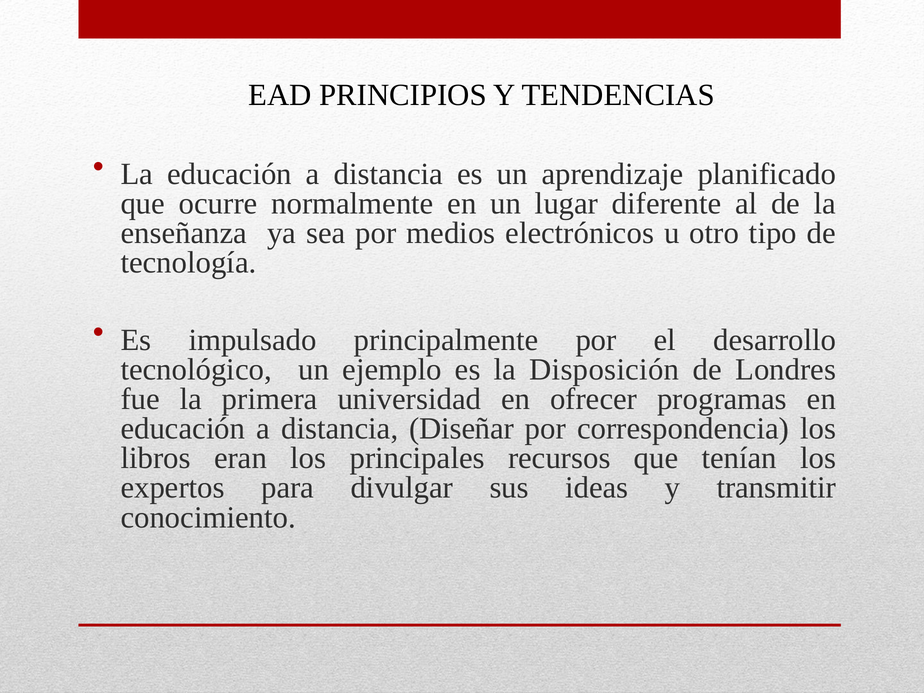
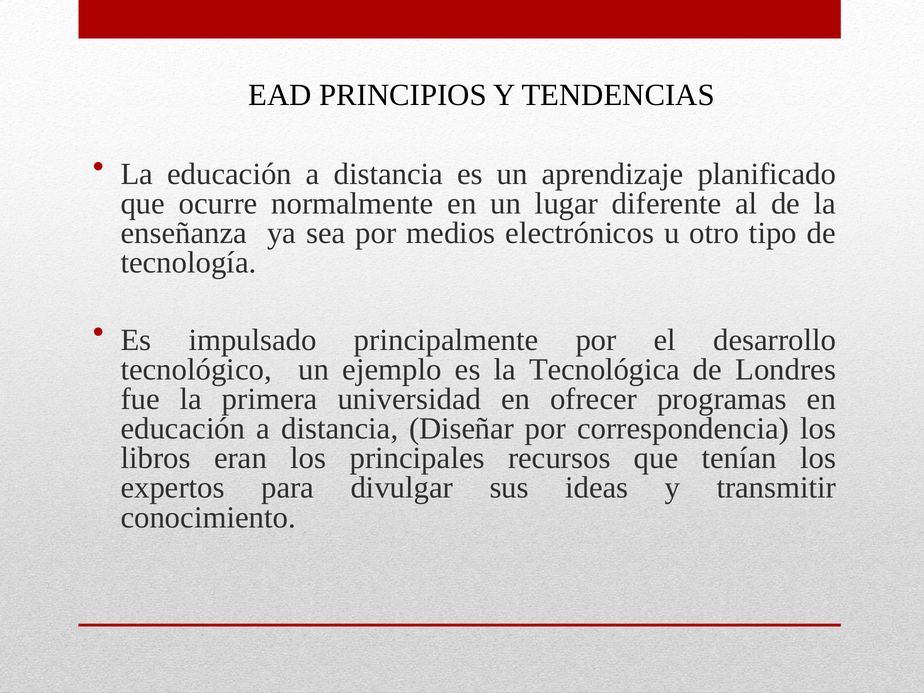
Disposición: Disposición -> Tecnológica (605, 369)
